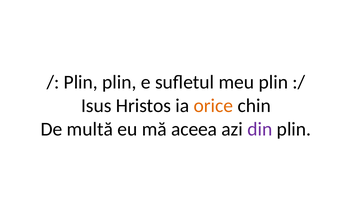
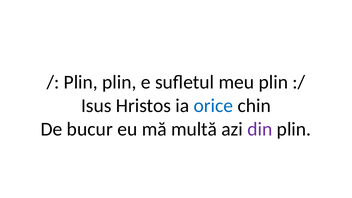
orice colour: orange -> blue (213, 106)
multă: multă -> bucur (90, 129)
aceea: aceea -> multă (194, 129)
